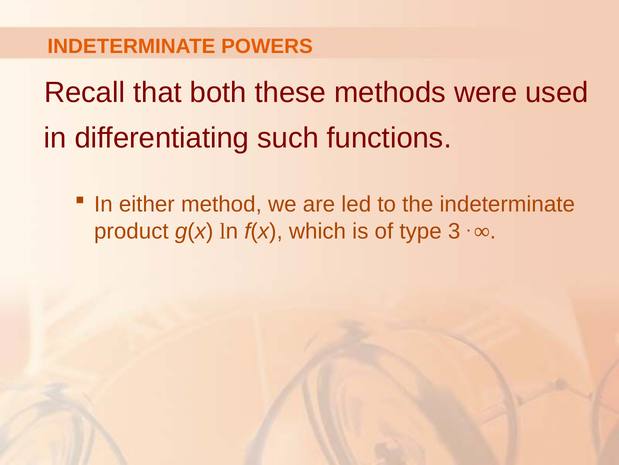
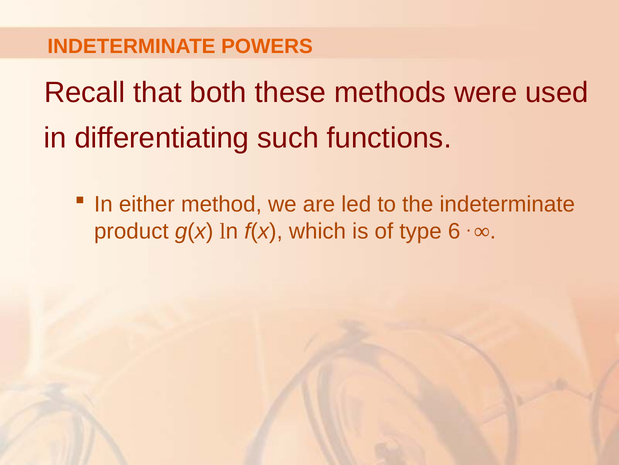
3: 3 -> 6 (454, 231)
